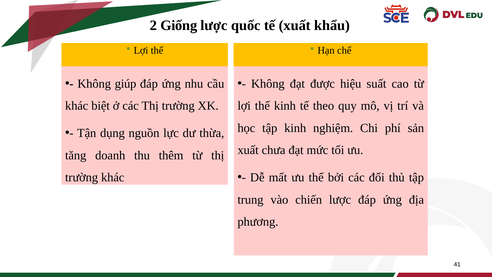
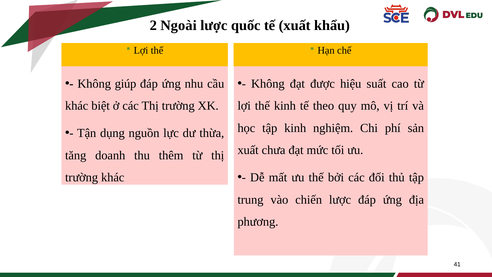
Giống: Giống -> Ngoài (179, 25)
